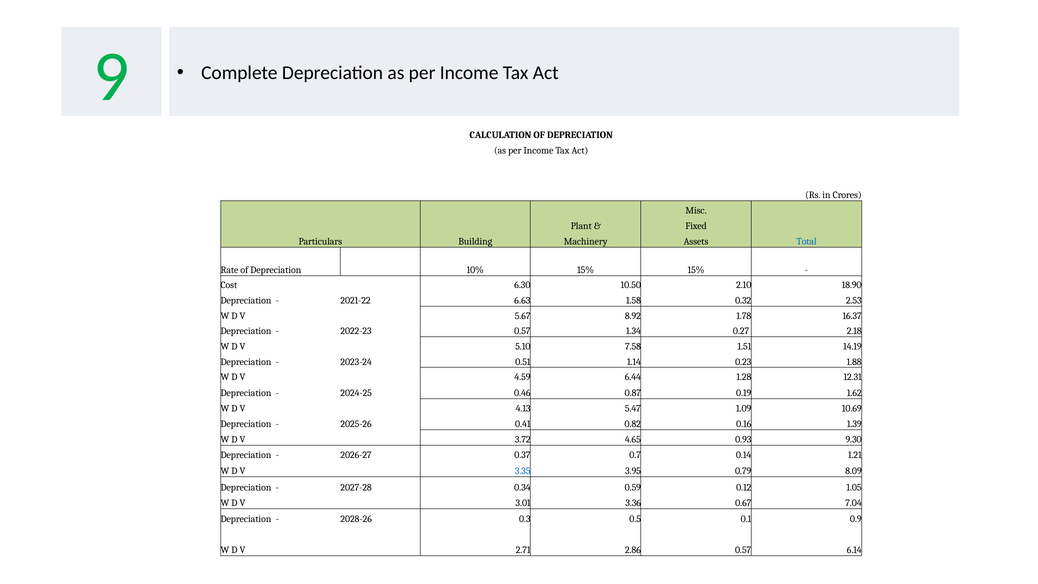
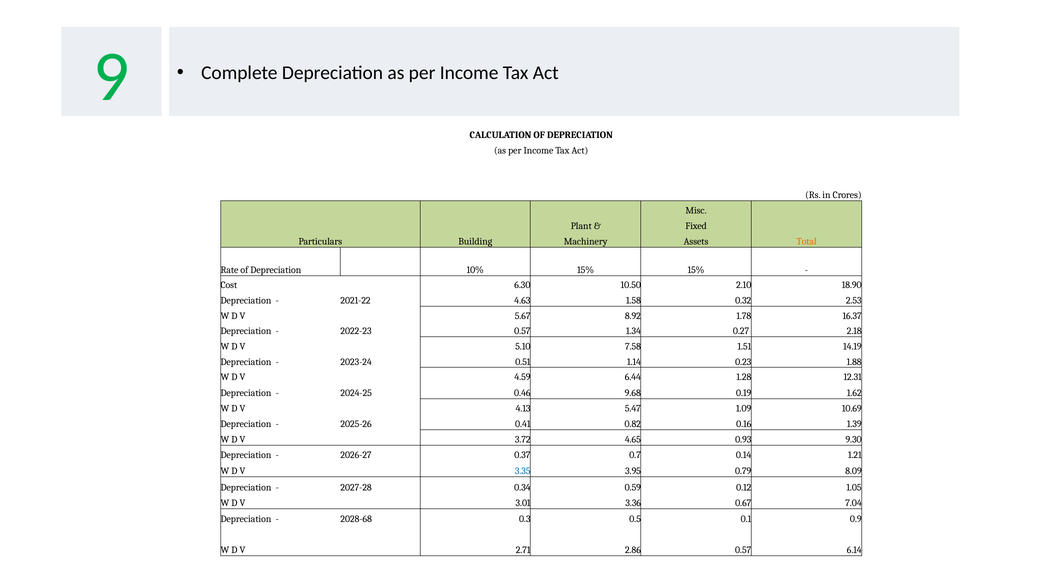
Total colour: blue -> orange (807, 241)
6.63: 6.63 -> 4.63 (522, 300)
0.87: 0.87 -> 9.68 (633, 393)
2028-26: 2028-26 -> 2028-68 (356, 519)
